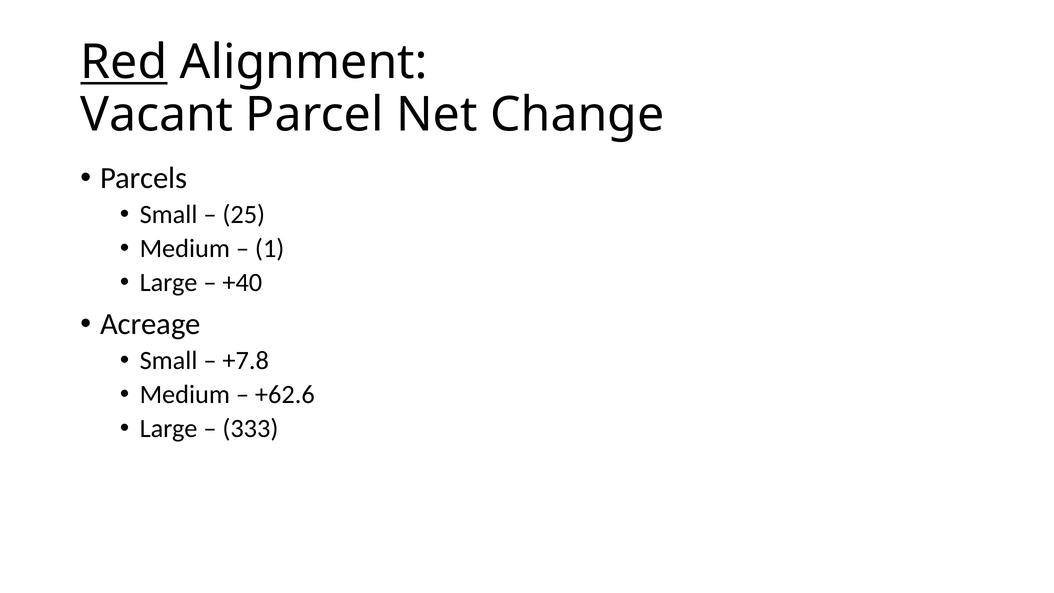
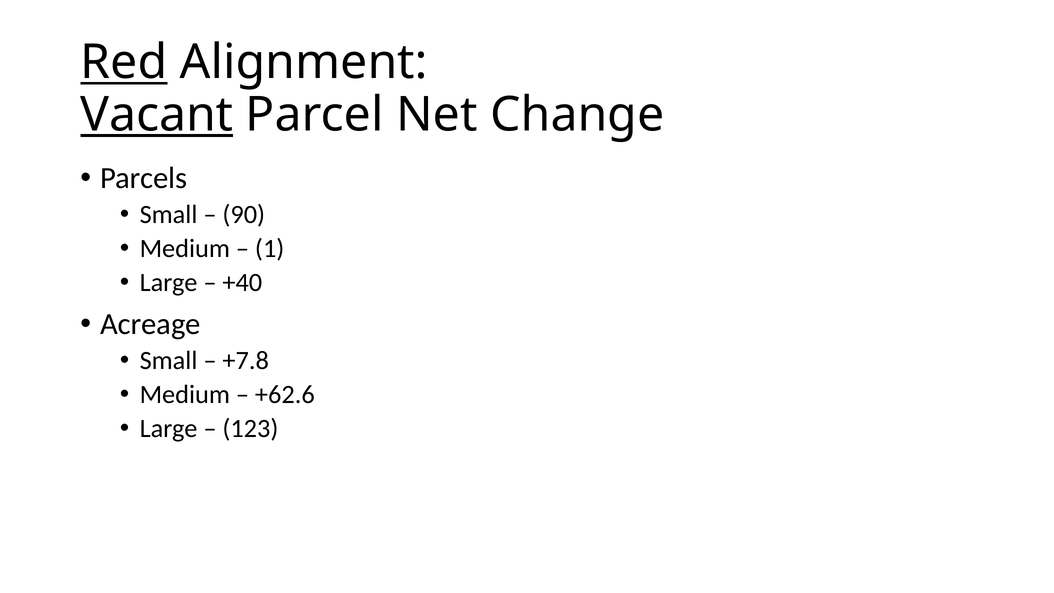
Vacant underline: none -> present (157, 115)
25: 25 -> 90 (244, 215)
333: 333 -> 123 (250, 428)
